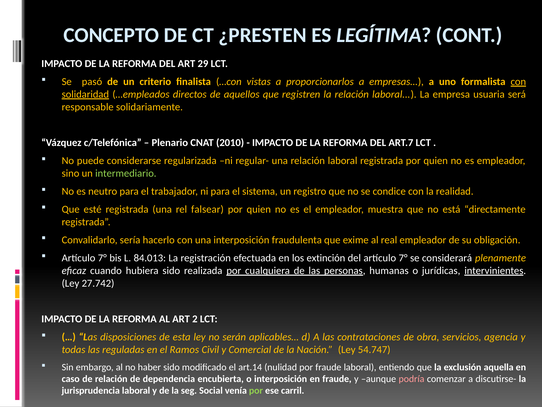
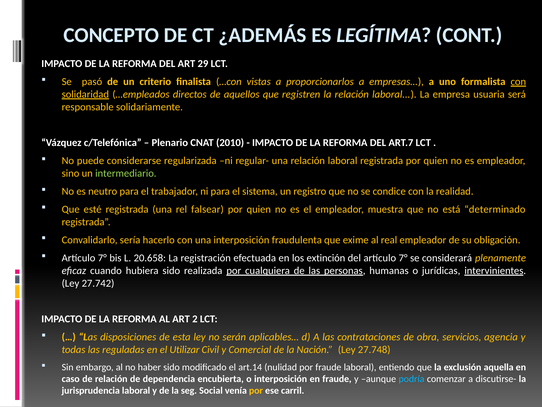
¿PRESTEN: ¿PRESTEN -> ¿ADEMÁS (263, 35)
directamente: directamente -> determinado (495, 209)
84.013: 84.013 -> 20.658 (150, 258)
Ramos: Ramos -> Utilizar (184, 349)
54.747: 54.747 -> 27.748 (374, 349)
podría colour: pink -> light blue (412, 379)
por colour: light green -> yellow (256, 390)
